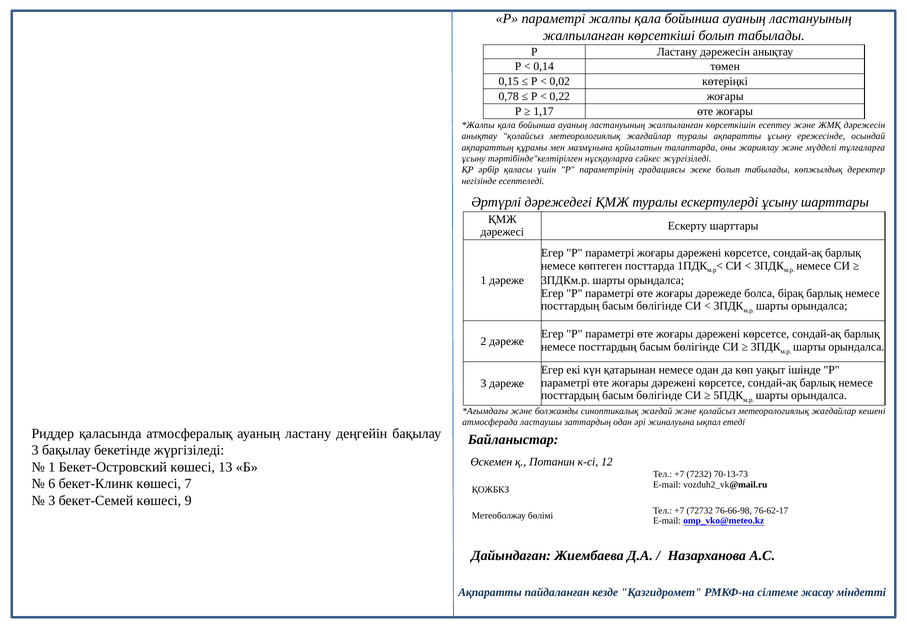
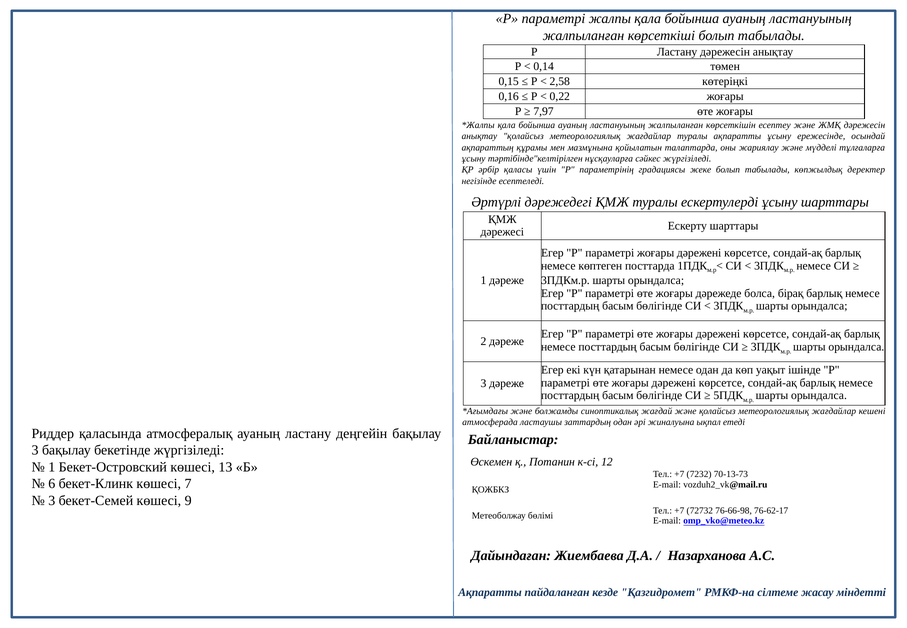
0,02: 0,02 -> 2,58 (560, 81)
0,78: 0,78 -> 0,16 (509, 96)
1,17: 1,17 -> 7,97 (544, 111)
